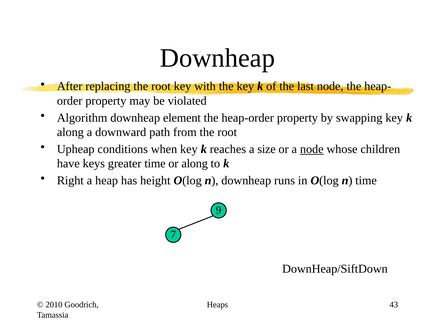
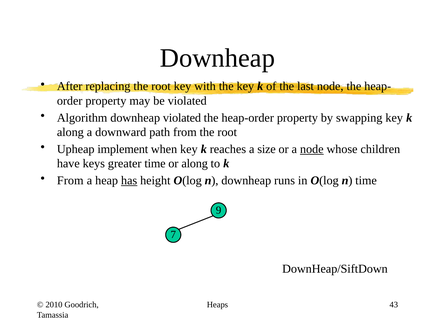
downheap element: element -> violated (182, 118)
conditions: conditions -> implement (123, 149)
Right: Right -> From (70, 181)
has underline: none -> present (129, 181)
